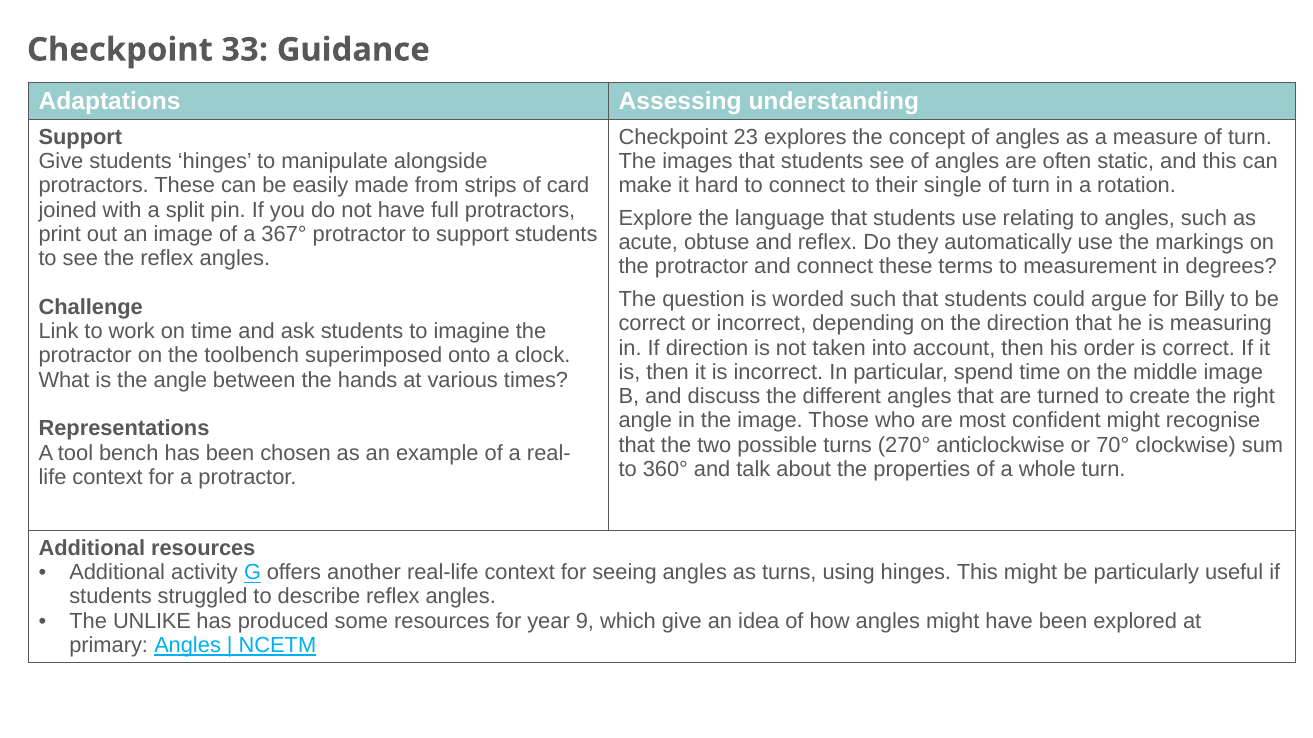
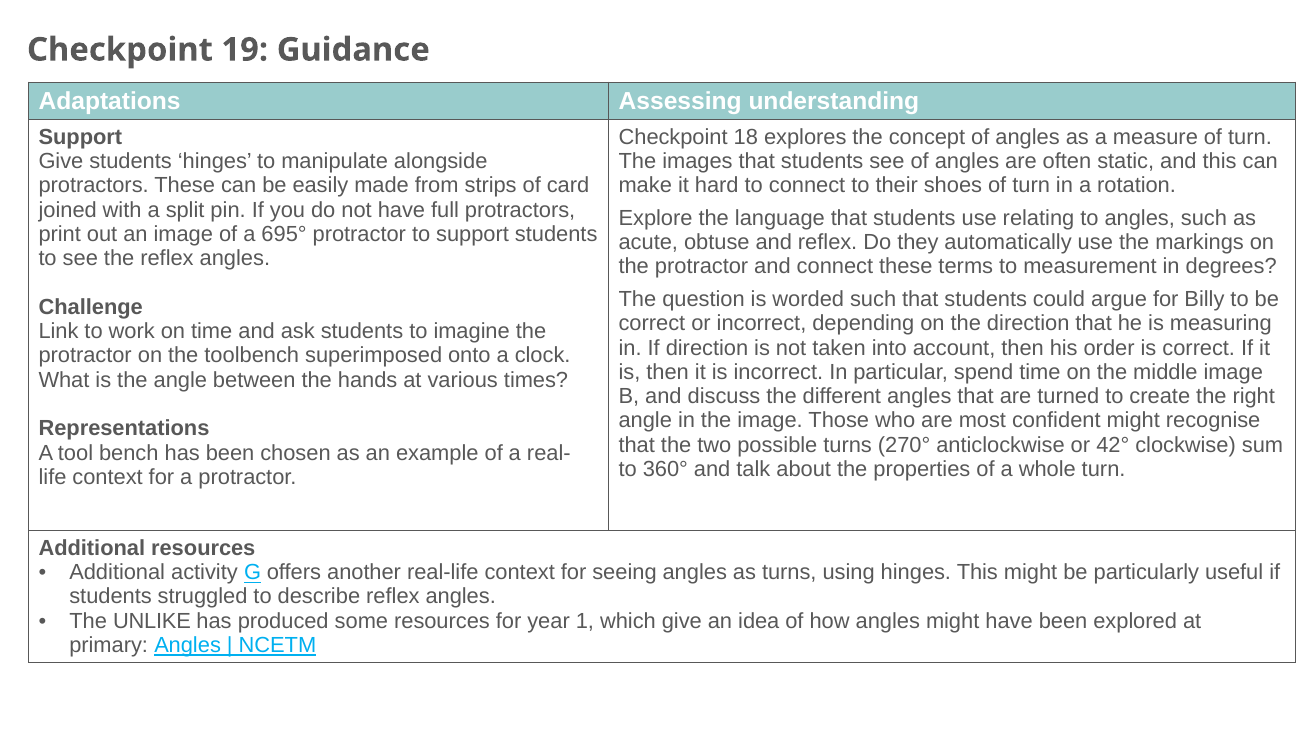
33: 33 -> 19 (245, 50)
23: 23 -> 18 (746, 137)
single: single -> shoes (953, 186)
367°: 367° -> 695° (284, 234)
70°: 70° -> 42° (1113, 445)
9: 9 -> 1 (585, 622)
